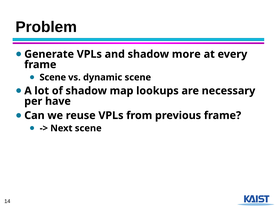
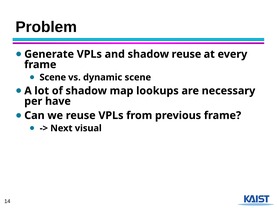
shadow more: more -> reuse (186, 54)
Next scene: scene -> visual (88, 128)
